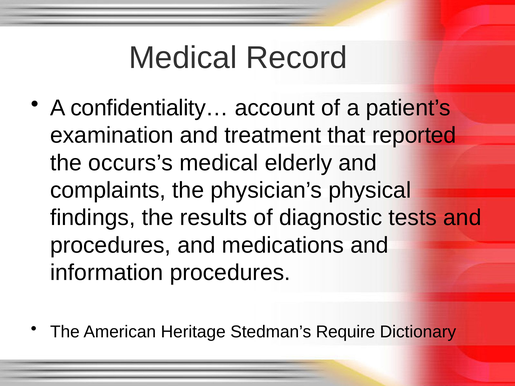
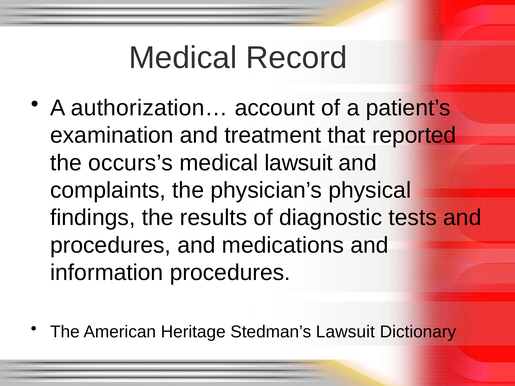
confidentiality…: confidentiality… -> authorization… (149, 108)
medical elderly: elderly -> lawsuit (299, 163)
Stedman’s Require: Require -> Lawsuit (345, 332)
